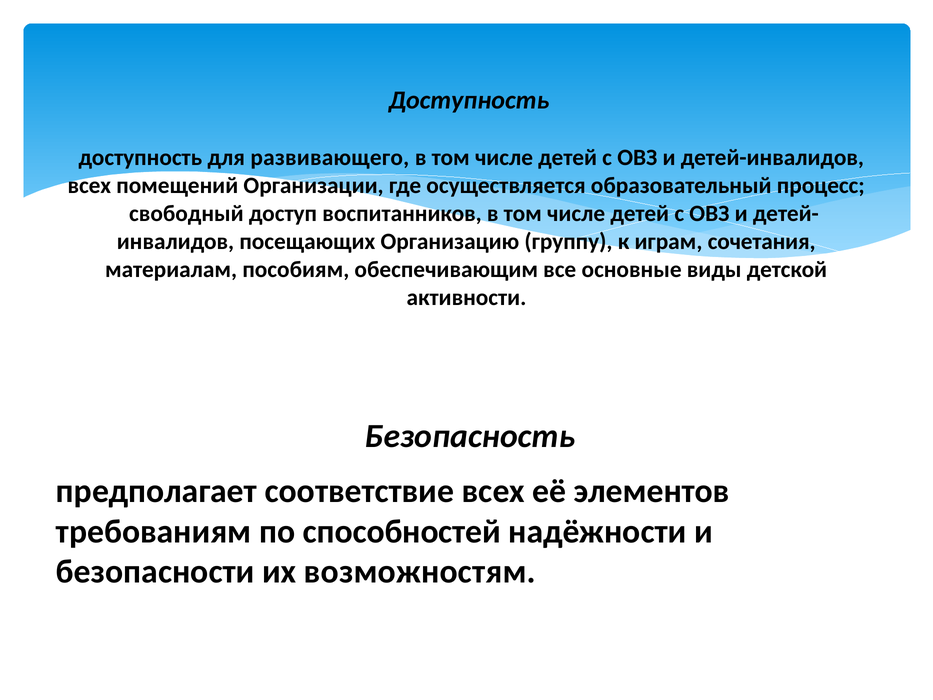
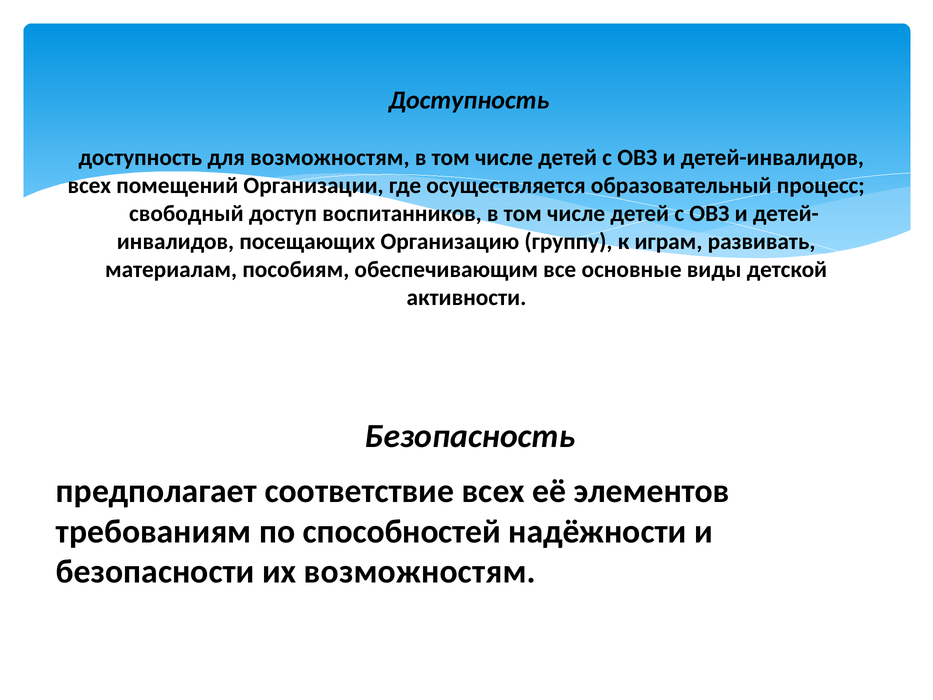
для развивающего: развивающего -> возможностям (330, 157)
сочетания: сочетания -> развивать (762, 241)
